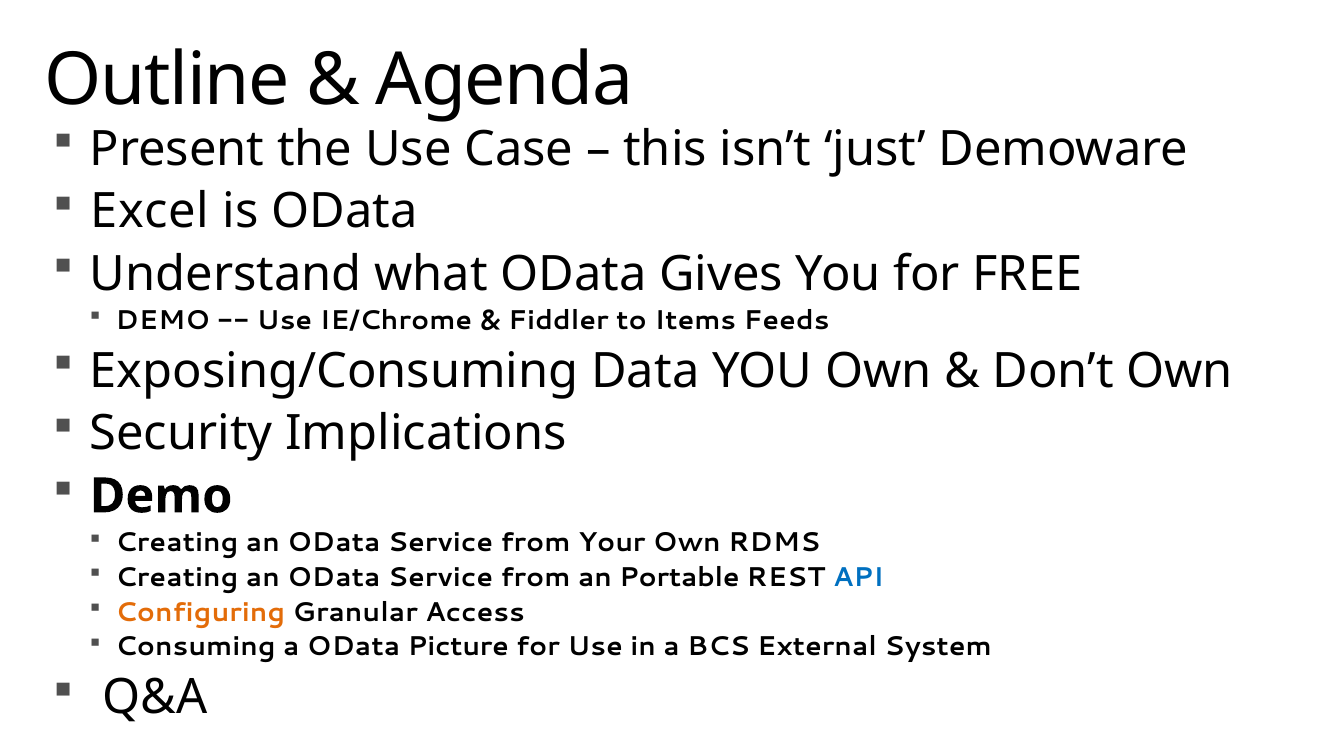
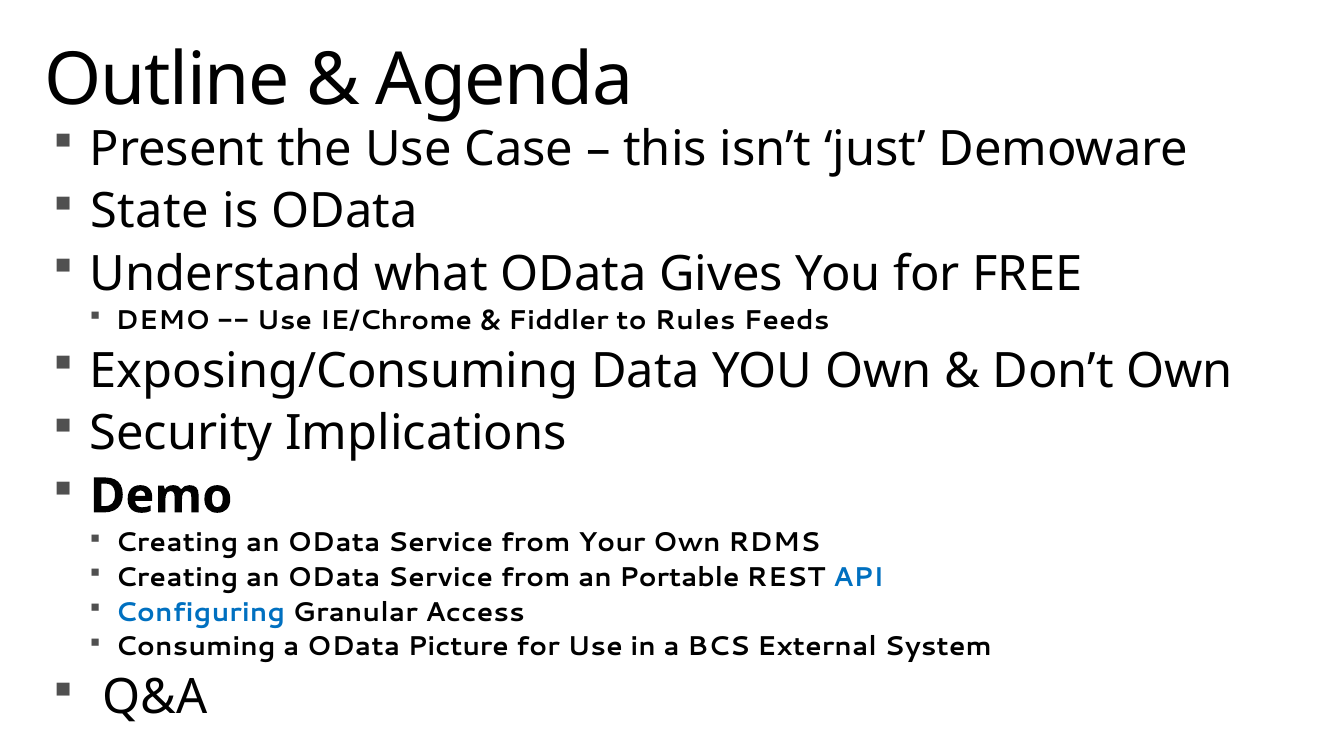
Excel: Excel -> State (150, 211)
Items: Items -> Rules (695, 320)
Configuring colour: orange -> blue (200, 612)
